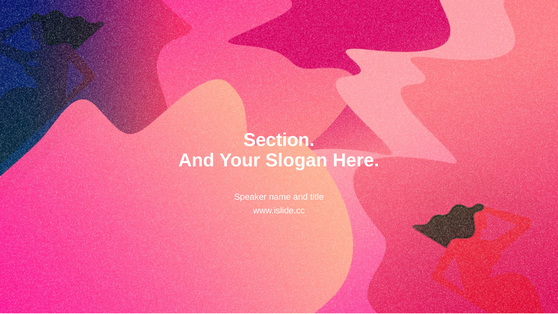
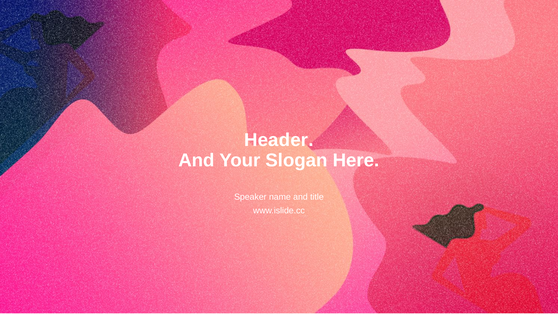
Section: Section -> Header (279, 140)
